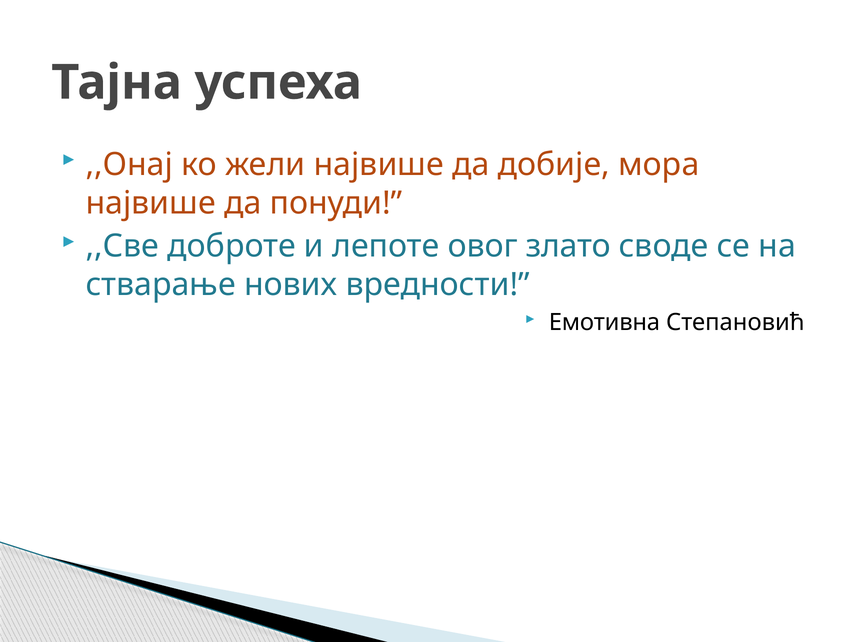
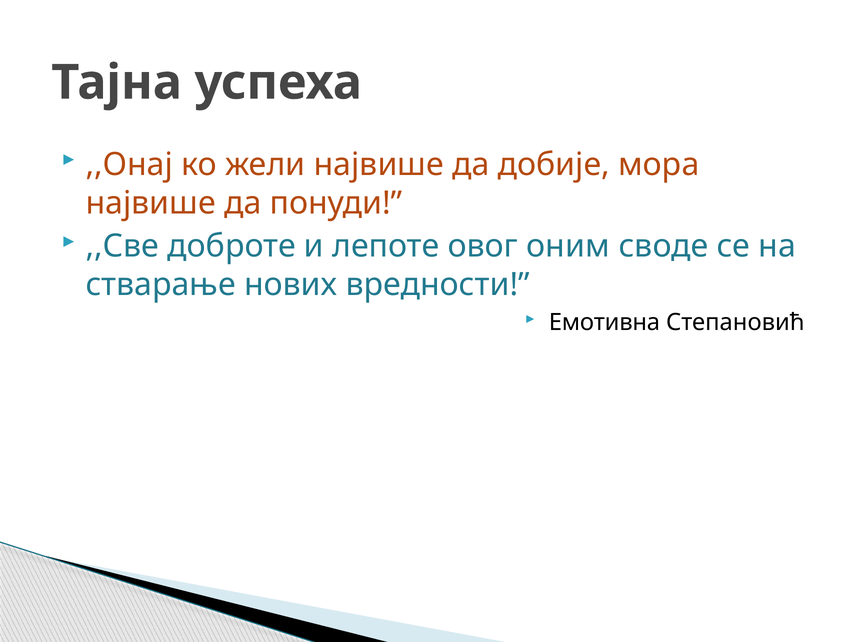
злато: злато -> оним (568, 246)
